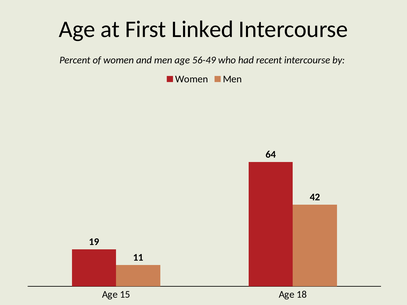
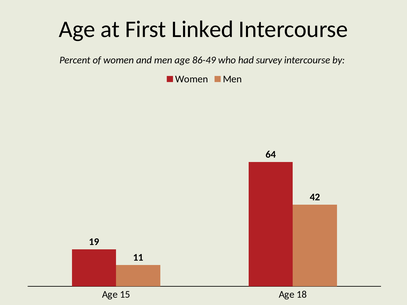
56-49: 56-49 -> 86-49 (204, 60)
recent: recent -> survey (269, 60)
